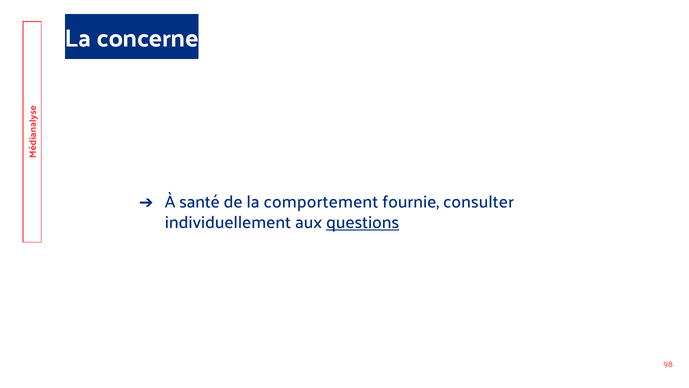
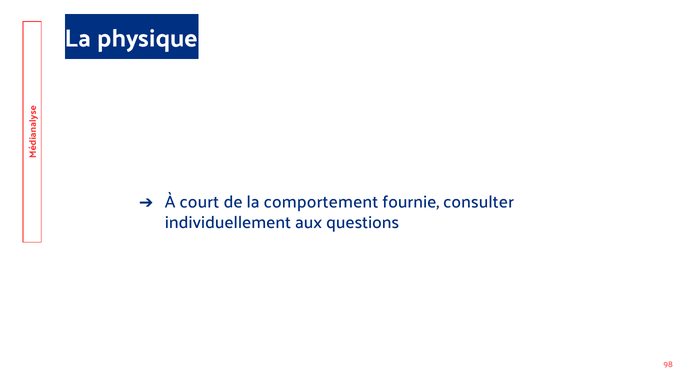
concerne: concerne -> physique (148, 39)
santé: santé -> court (199, 202)
questions underline: present -> none (363, 223)
